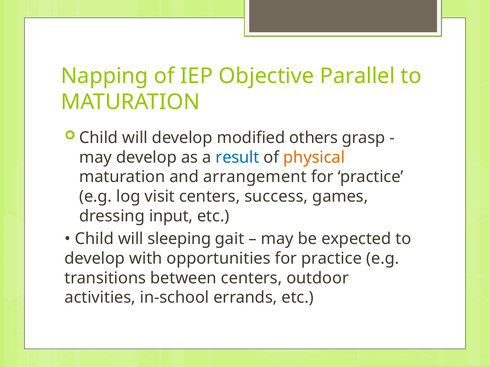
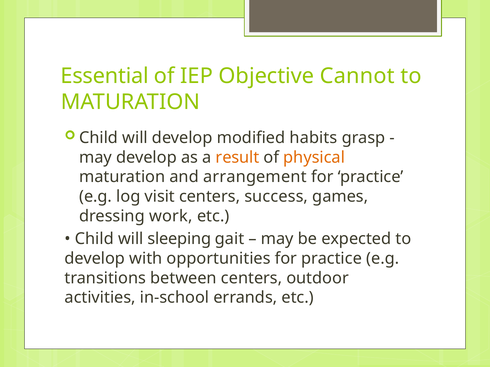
Napping: Napping -> Essential (105, 76)
Parallel: Parallel -> Cannot (357, 76)
others: others -> habits (313, 138)
result colour: blue -> orange (237, 158)
input: input -> work (171, 216)
